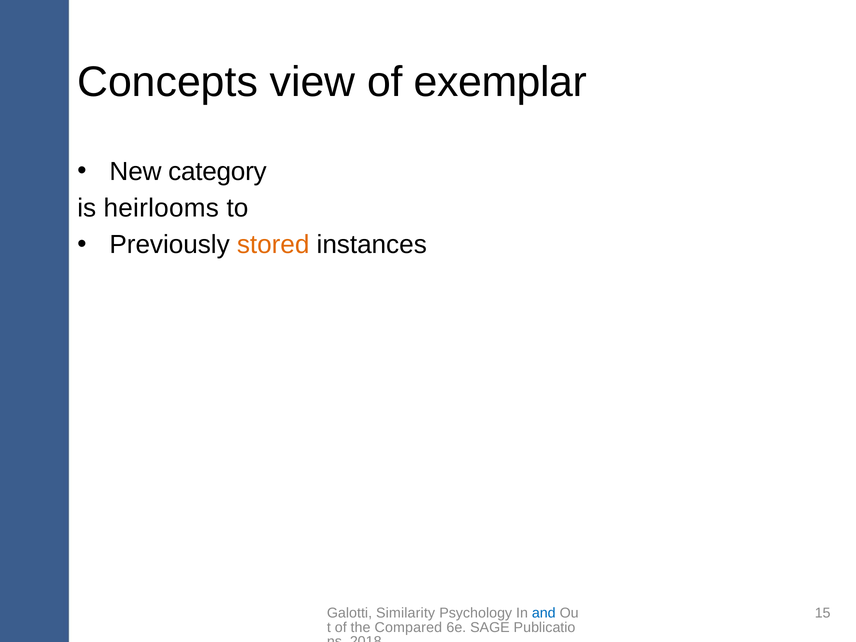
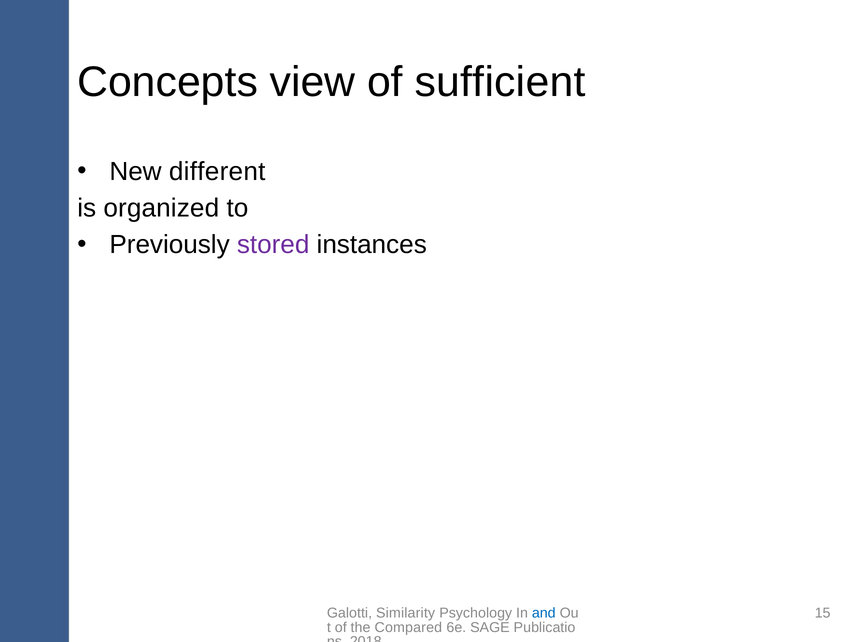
exemplar: exemplar -> sufficient (500, 82)
category: category -> different (217, 172)
heirlooms: heirlooms -> organized (161, 208)
stored colour: orange -> purple (273, 245)
